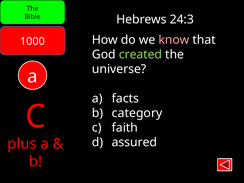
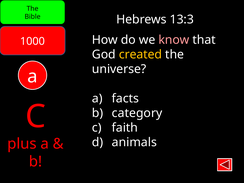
24:3: 24:3 -> 13:3 (182, 20)
created colour: light green -> yellow (140, 55)
assured: assured -> animals (134, 142)
